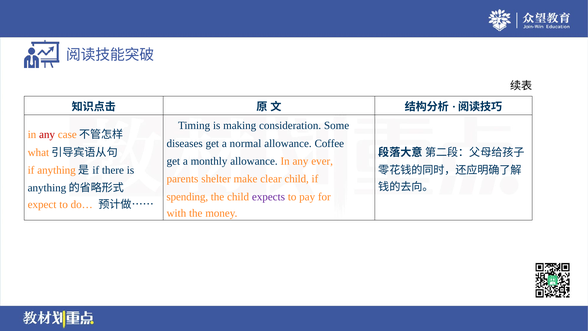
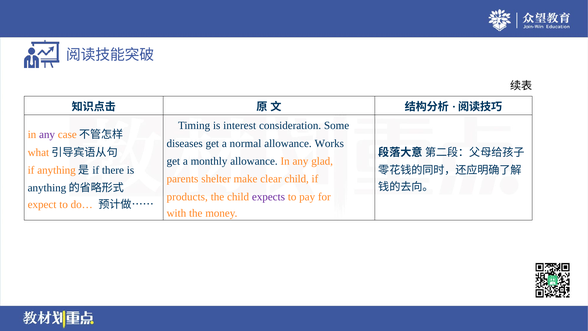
making: making -> interest (240, 126)
any colour: red -> purple (47, 134)
Coffee: Coffee -> Works (329, 143)
ever: ever -> glad (322, 161)
spending: spending -> products (187, 197)
